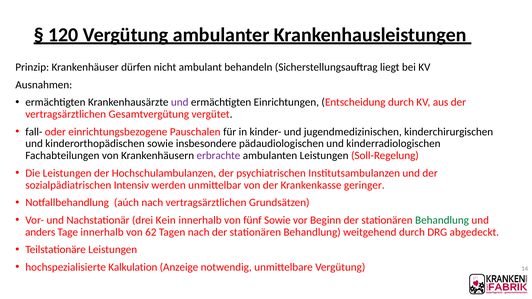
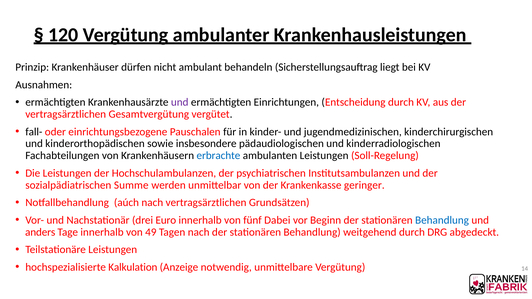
erbrachte colour: purple -> blue (218, 156)
Intensiv: Intensiv -> Summe (131, 185)
Kein: Kein -> Euro (166, 220)
fünf Sowie: Sowie -> Dabei (277, 220)
Behandlung colour: green -> blue (442, 220)
62: 62 -> 49 (151, 232)
